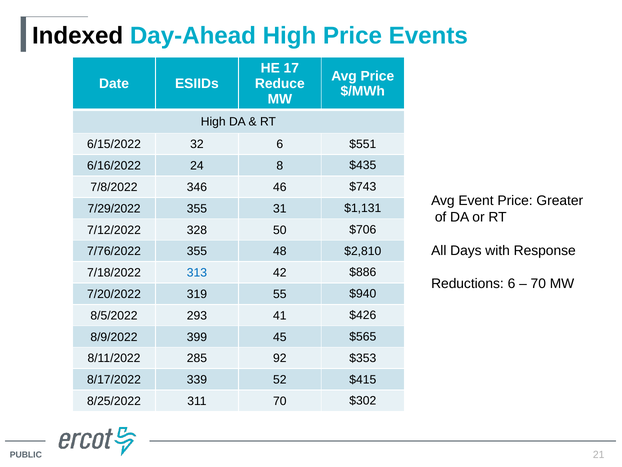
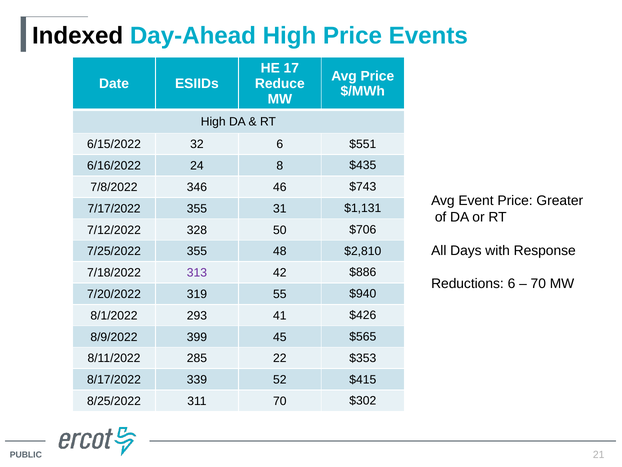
7/29/2022: 7/29/2022 -> 7/17/2022 (114, 208)
7/76/2022: 7/76/2022 -> 7/25/2022 (114, 251)
313 colour: blue -> purple (197, 273)
8/5/2022: 8/5/2022 -> 8/1/2022 (114, 315)
92: 92 -> 22 (280, 358)
